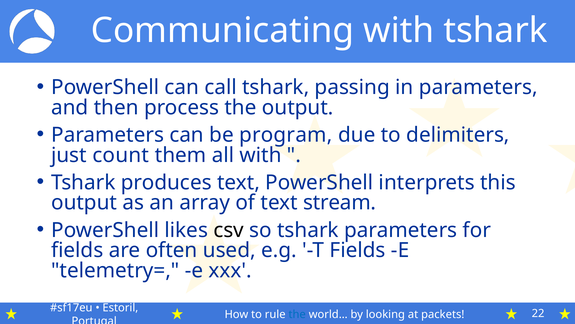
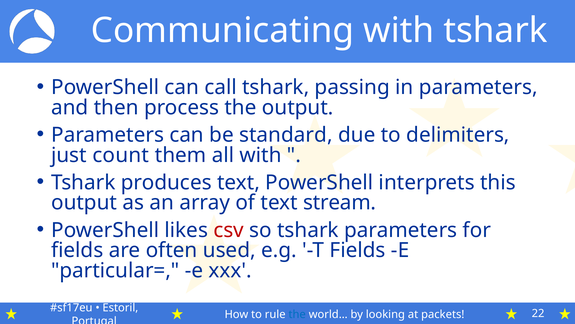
program: program -> standard (286, 135)
csv colour: black -> red (229, 230)
telemetry=: telemetry= -> particular= (115, 270)
